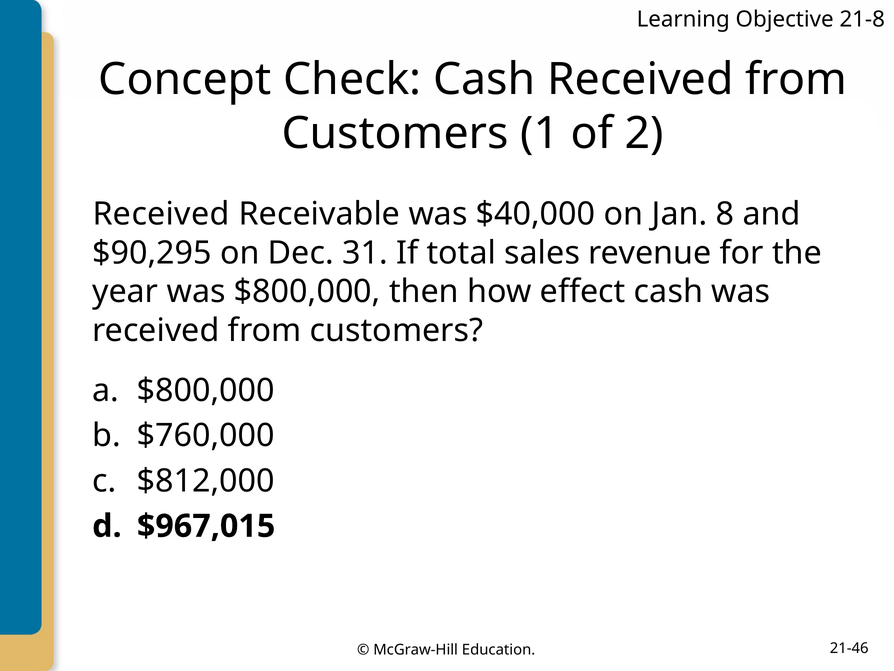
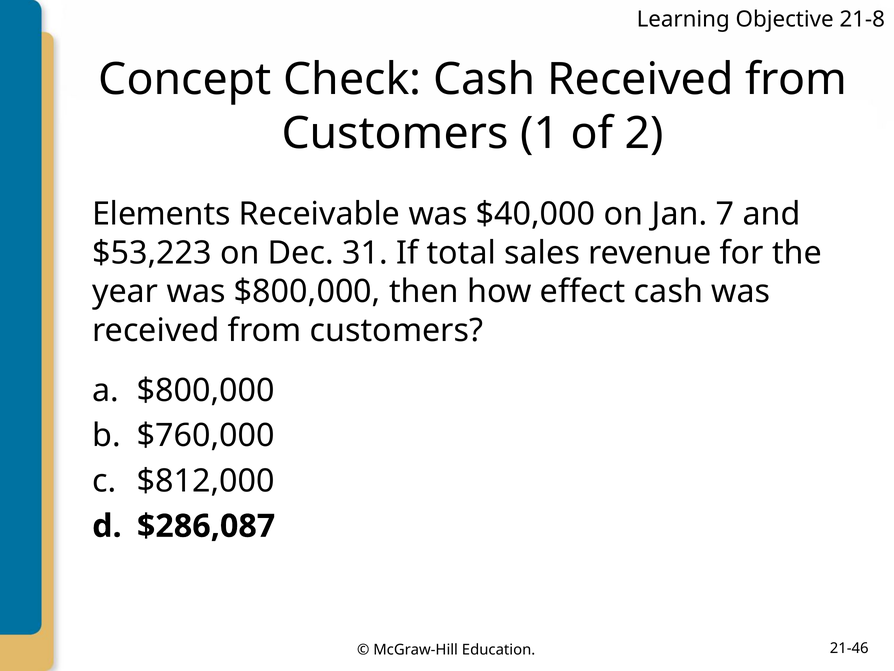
Received: Received -> Elements (161, 214)
8: 8 -> 7 (725, 214)
$90,295: $90,295 -> $53,223 (152, 253)
$967,015: $967,015 -> $286,087 (206, 526)
